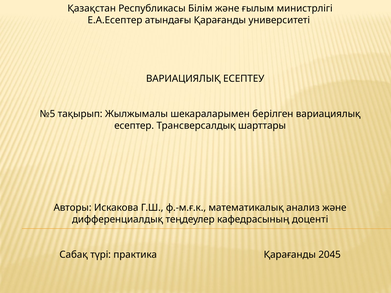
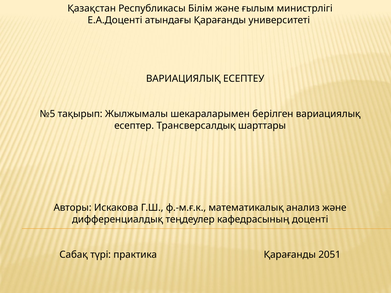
Е.А.Есептер: Е.А.Есептер -> Е.А.Доценті (115, 20)
2045: 2045 -> 2051 (330, 255)
